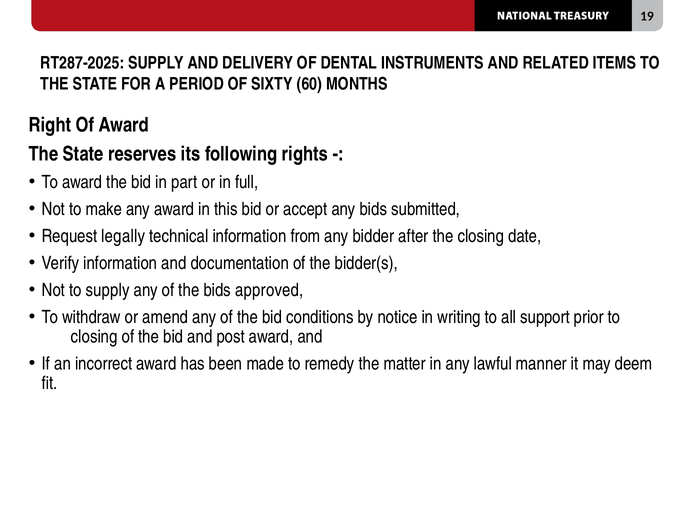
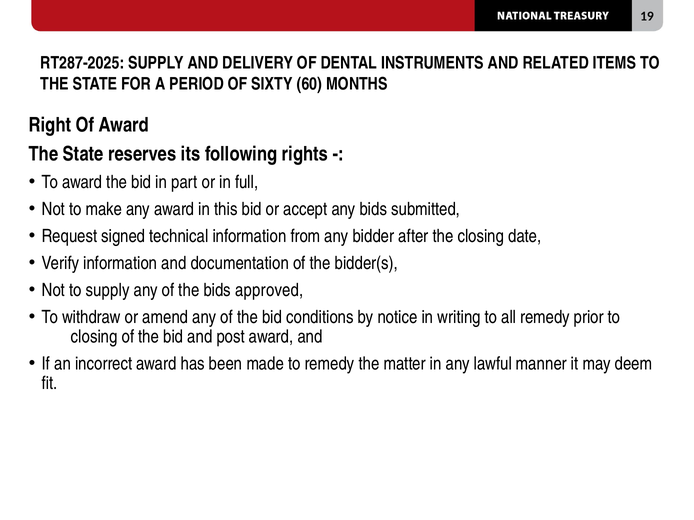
legally: legally -> signed (123, 236)
all support: support -> remedy (545, 317)
